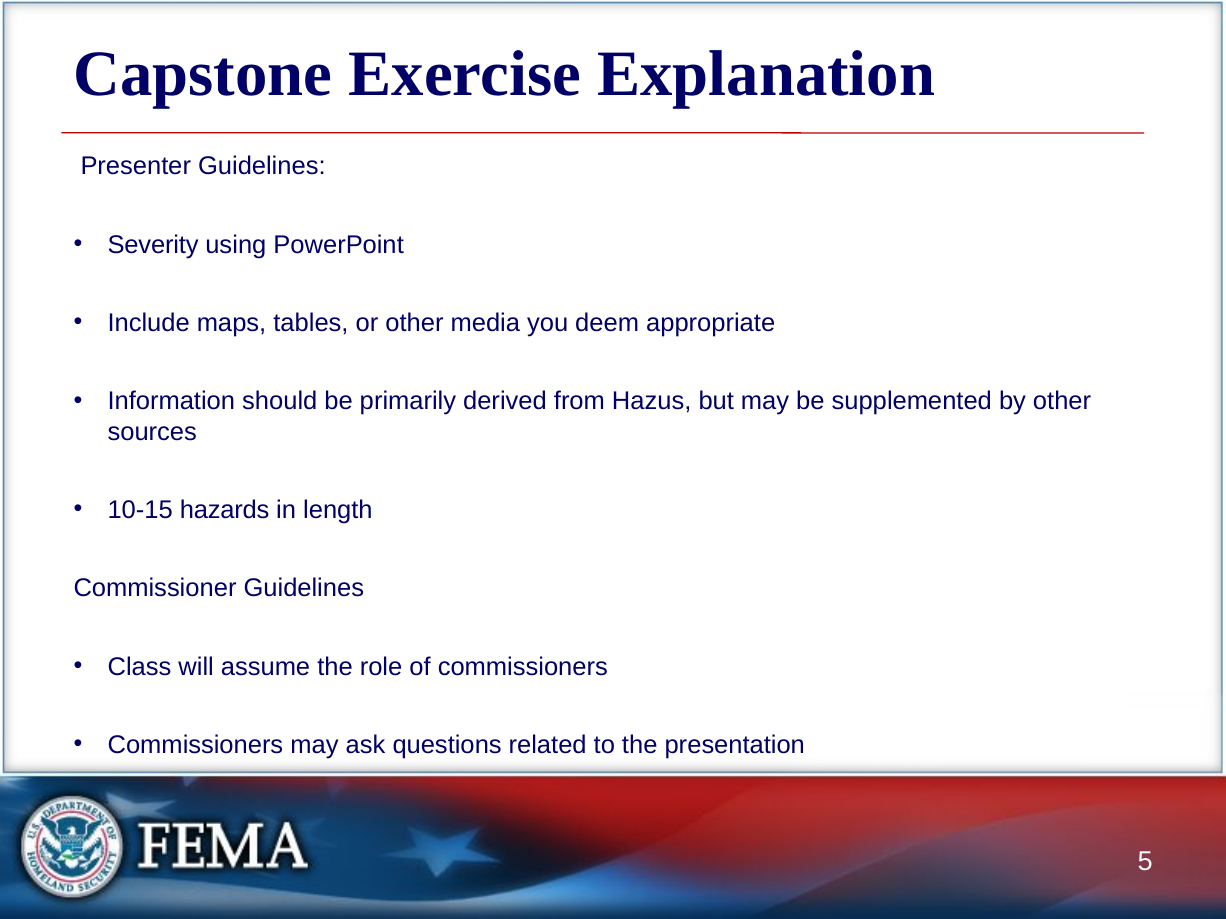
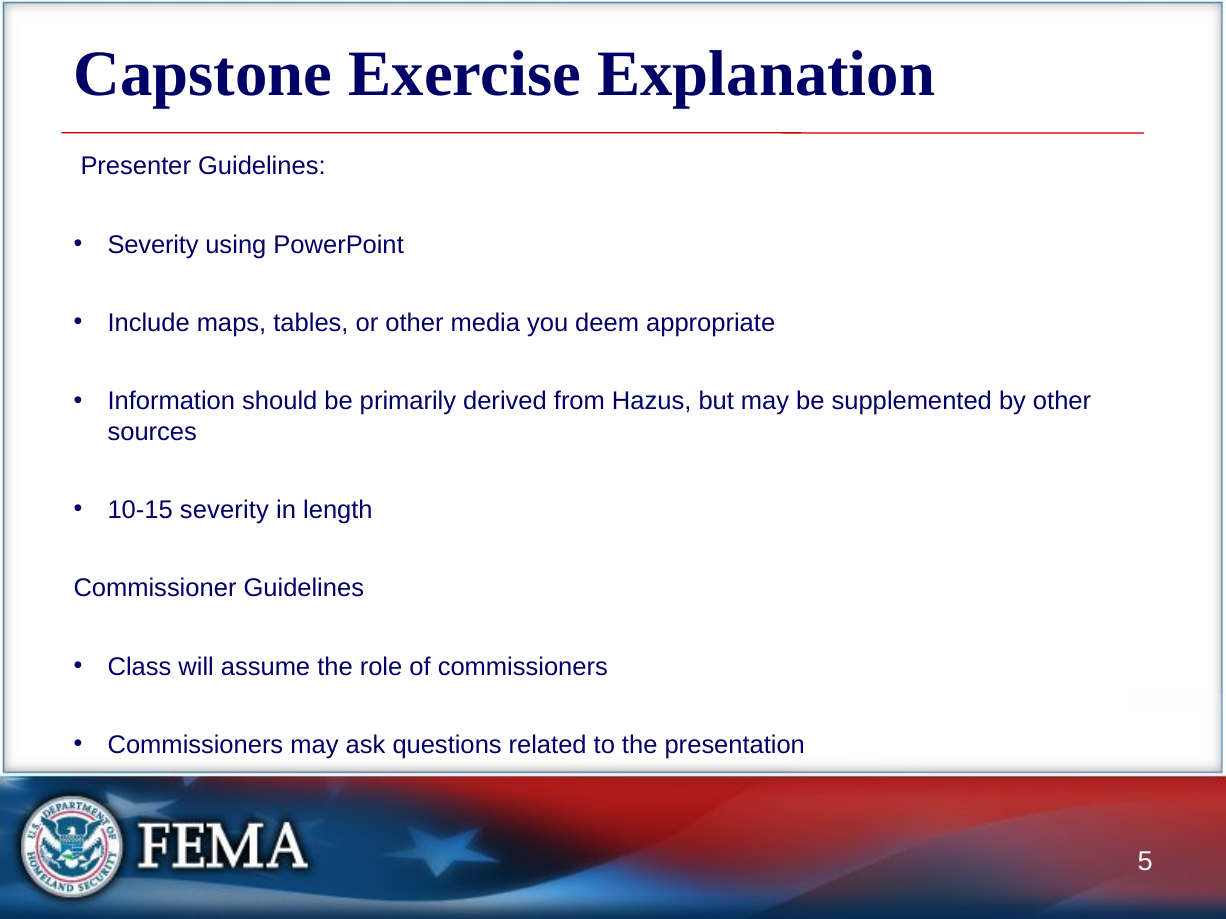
10-15 hazards: hazards -> severity (224, 511)
